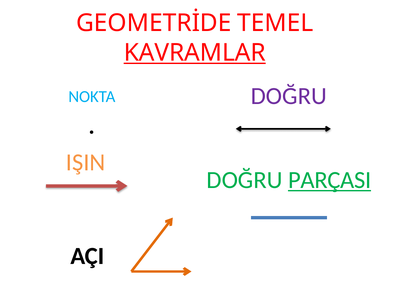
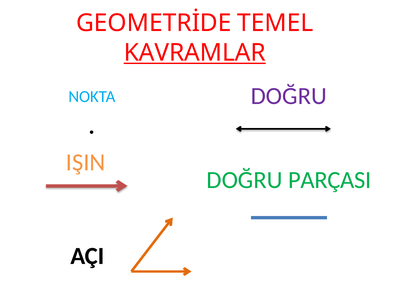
PARÇASI underline: present -> none (330, 180)
